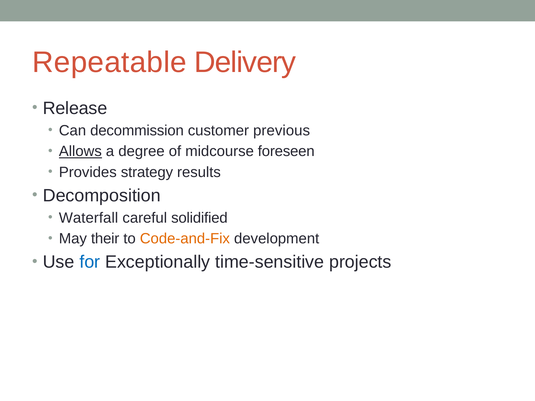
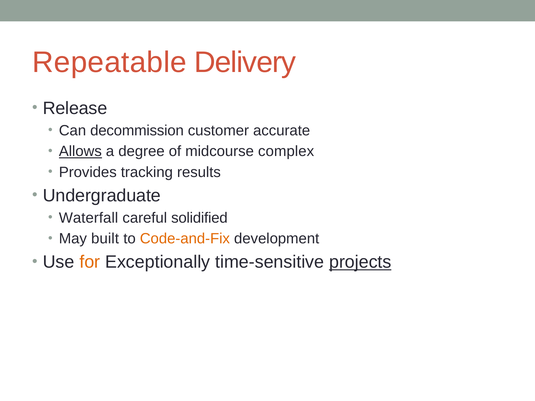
previous: previous -> accurate (282, 131)
foreseen: foreseen -> complex (286, 151)
strategy: strategy -> tracking (147, 172)
Decomposition: Decomposition -> Undergraduate (102, 196)
their: their -> built (105, 239)
for colour: blue -> orange (90, 262)
projects underline: none -> present (360, 262)
